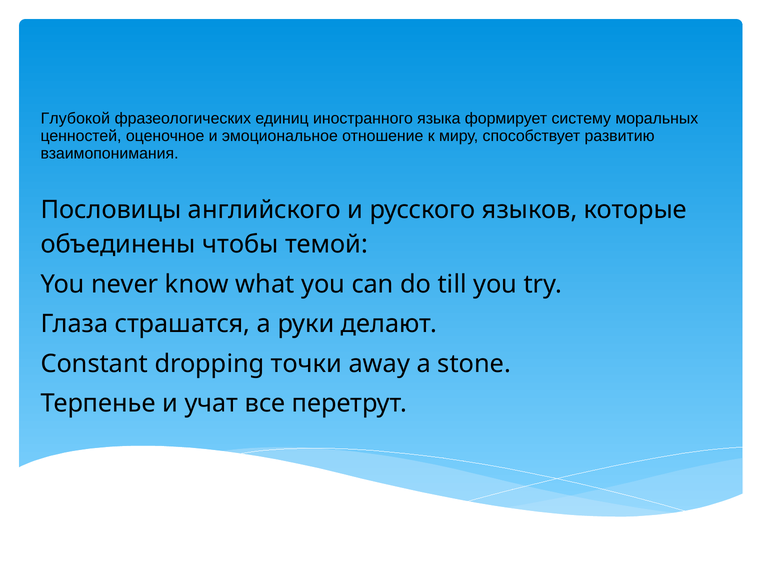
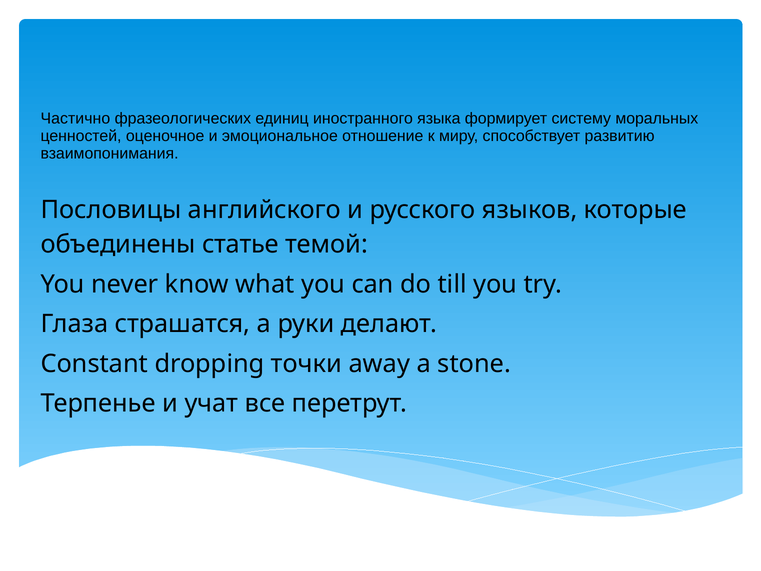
Глубокой: Глубокой -> Частично (75, 118)
чтобы: чтобы -> статье (241, 244)
